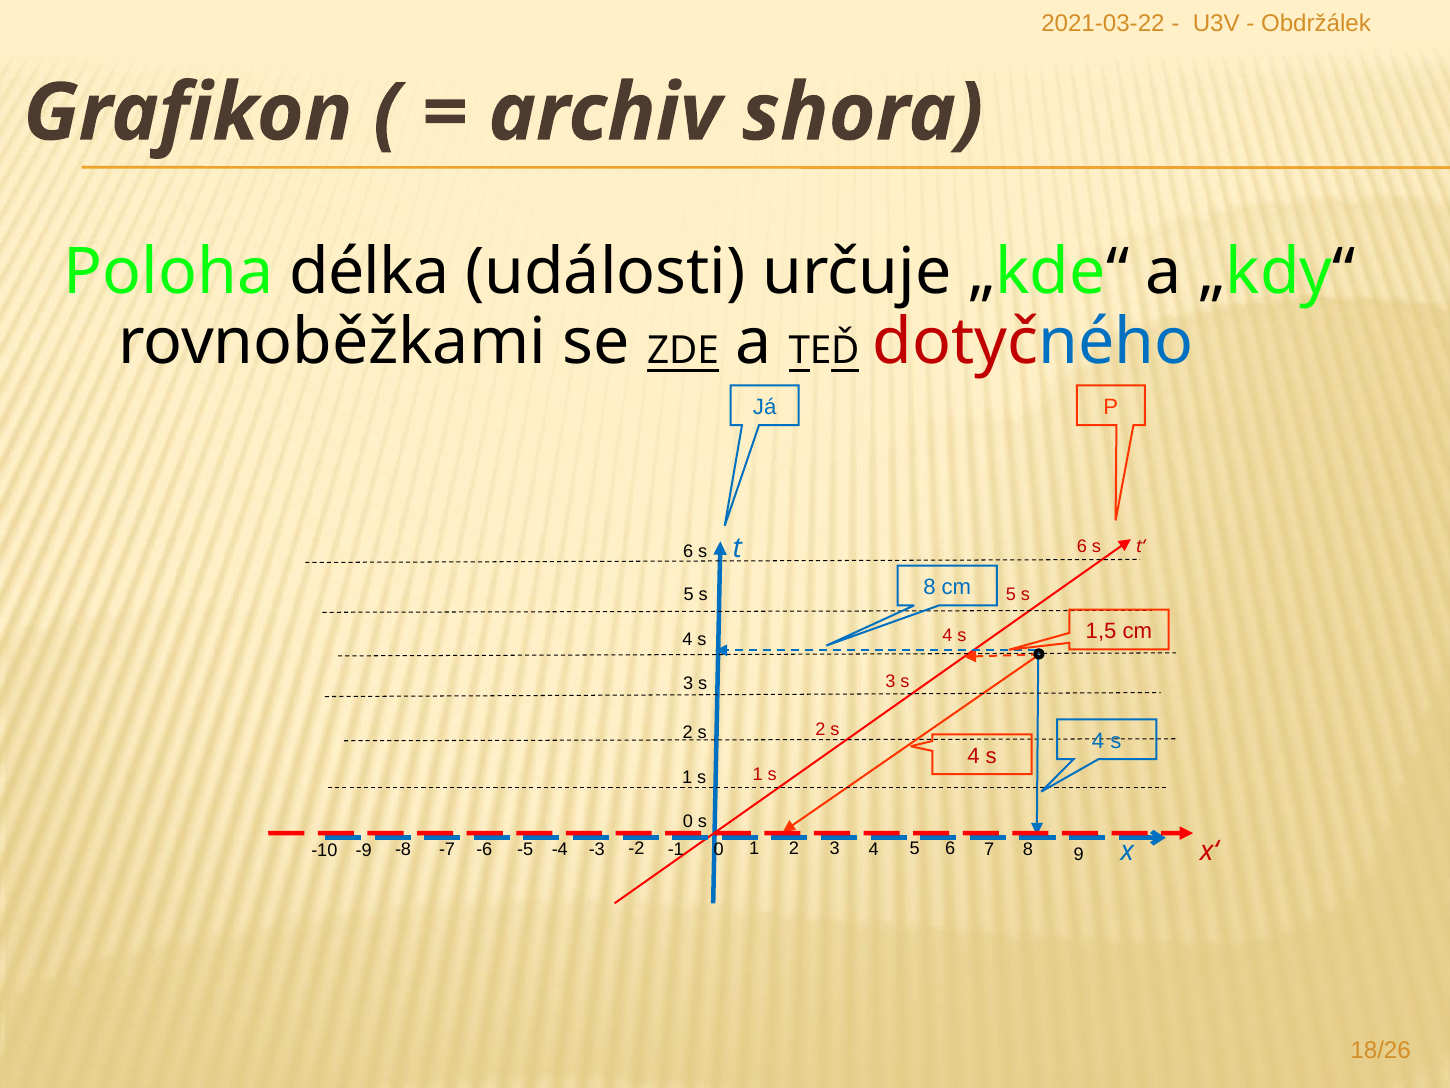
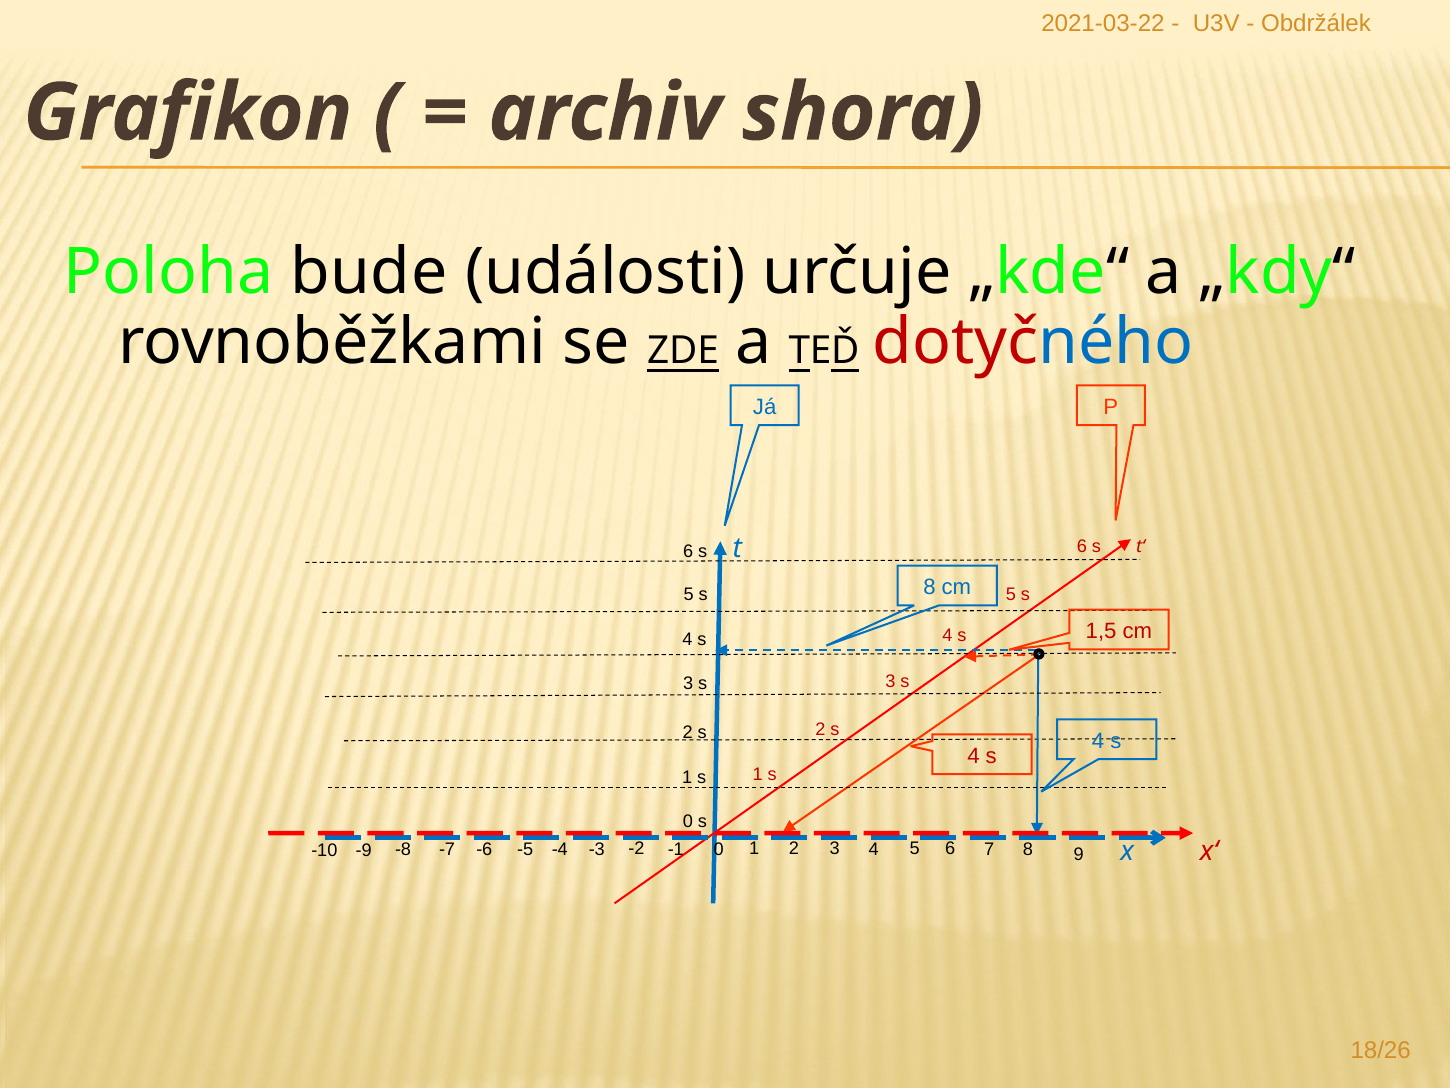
délka: délka -> bude (369, 273)
